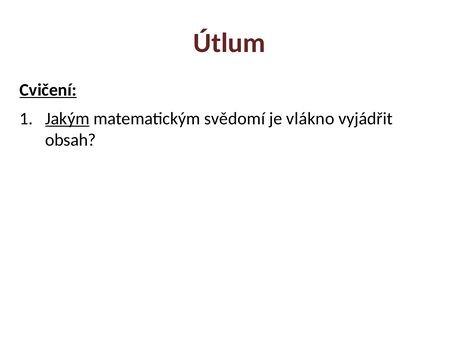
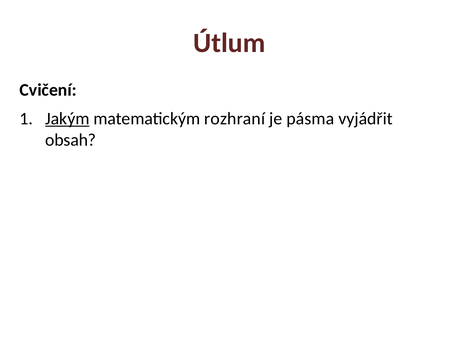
Cvičení underline: present -> none (48, 90)
svědomí: svědomí -> rozhraní (235, 119)
vlákno: vlákno -> pásma (310, 119)
